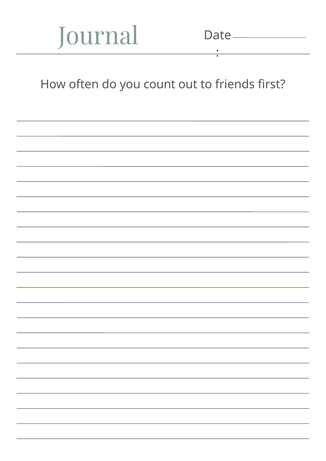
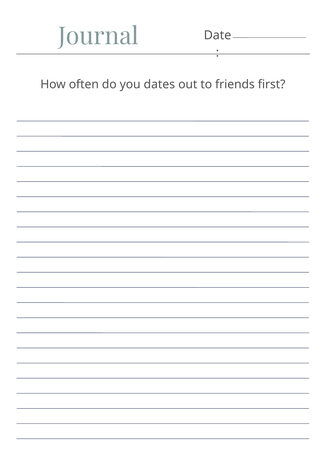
count: count -> dates (159, 85)
